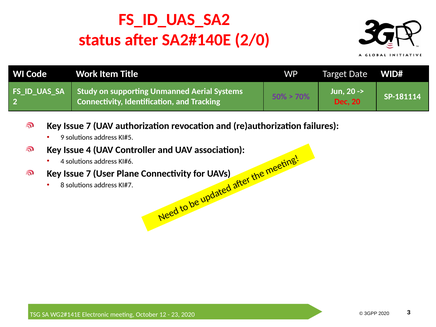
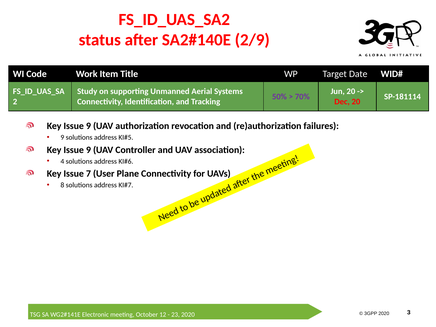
2/0: 2/0 -> 2/9 (252, 40)
7: 7 -> 9 (89, 126)
4: 4 -> 9 (89, 150)
